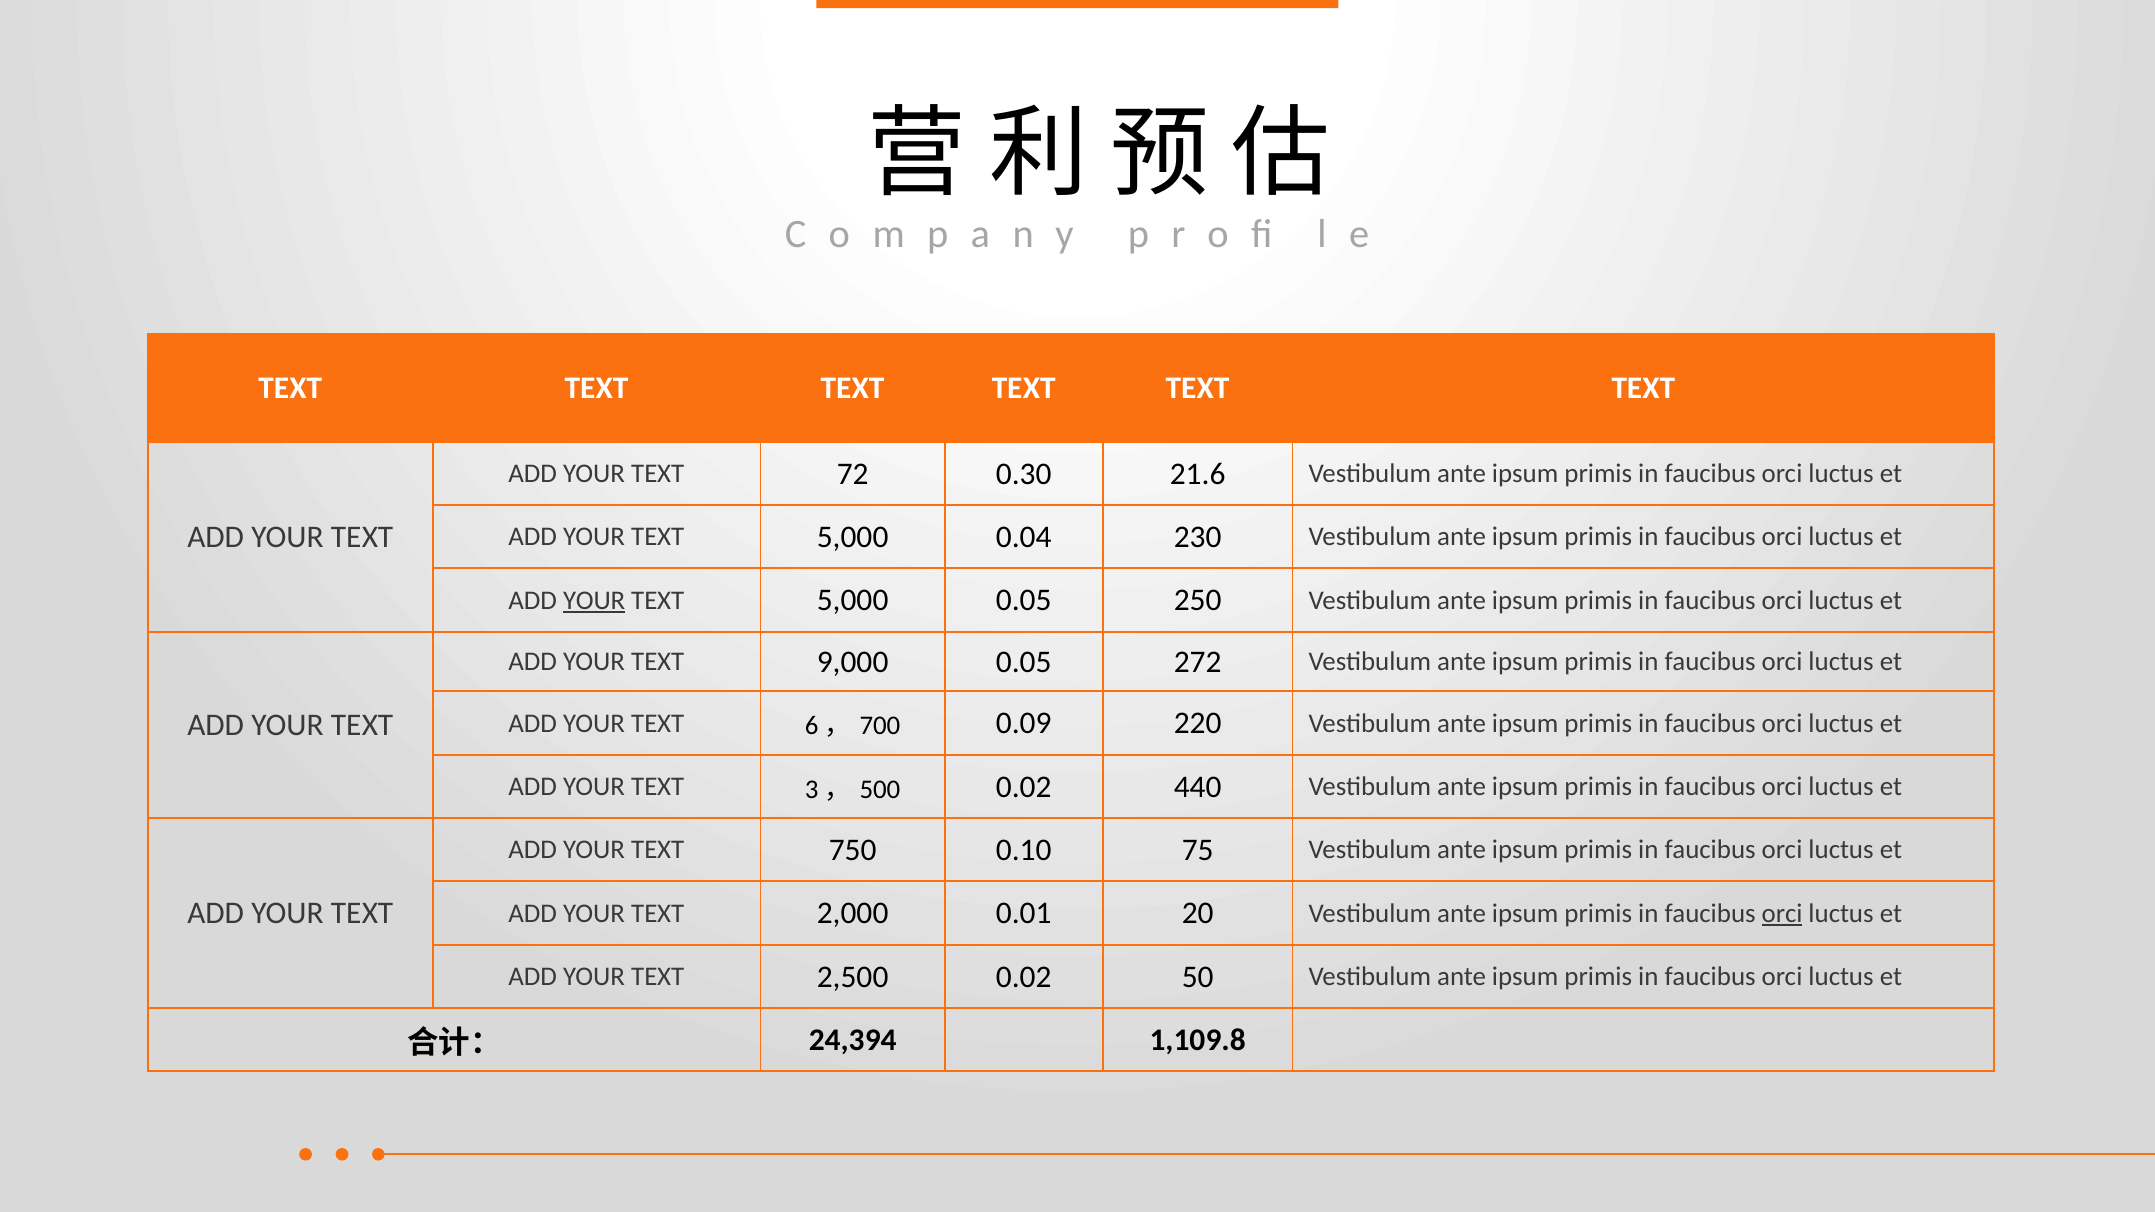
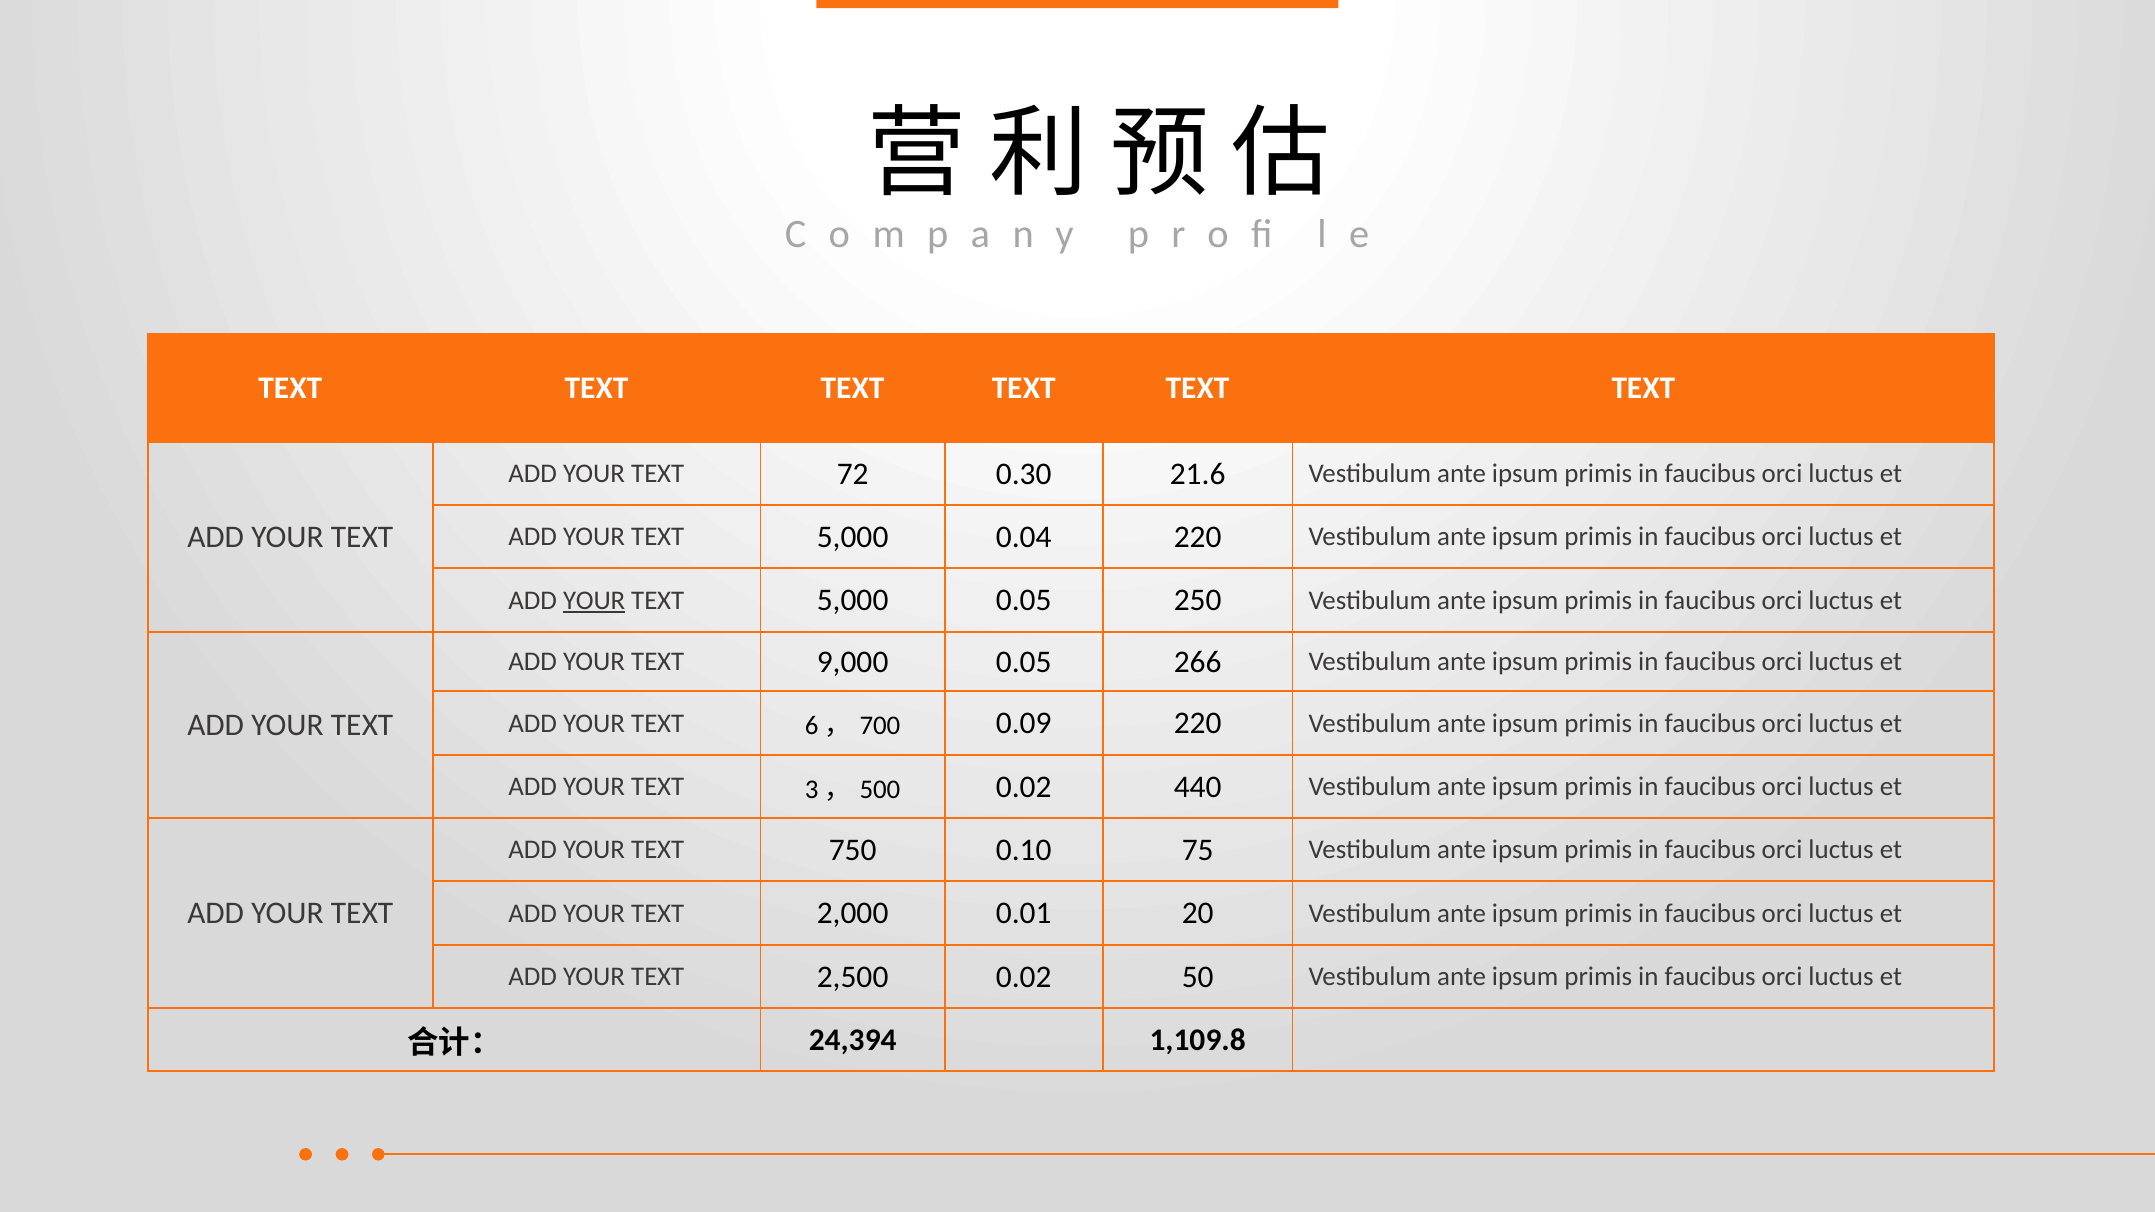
0.04 230: 230 -> 220 (1198, 537)
272: 272 -> 266 (1198, 662)
orci underline: present -> none (1782, 913)
